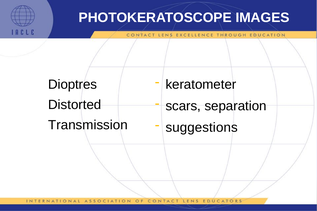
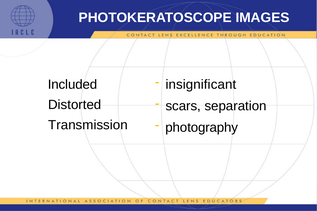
keratometer: keratometer -> insignificant (201, 85)
Dioptres: Dioptres -> Included (73, 85)
suggestions: suggestions -> photography (202, 128)
